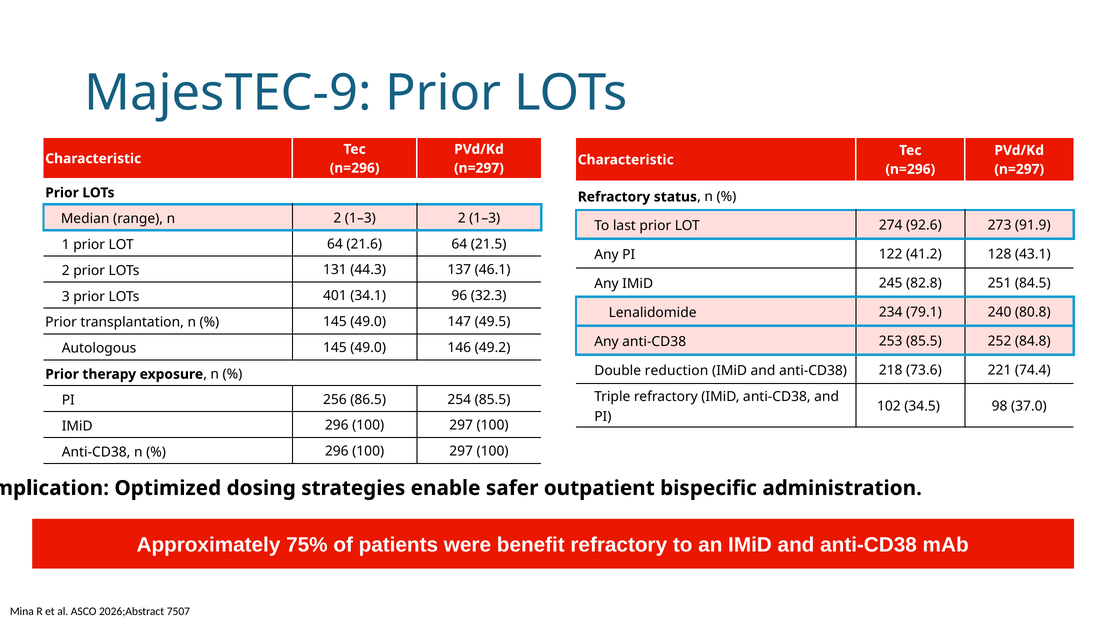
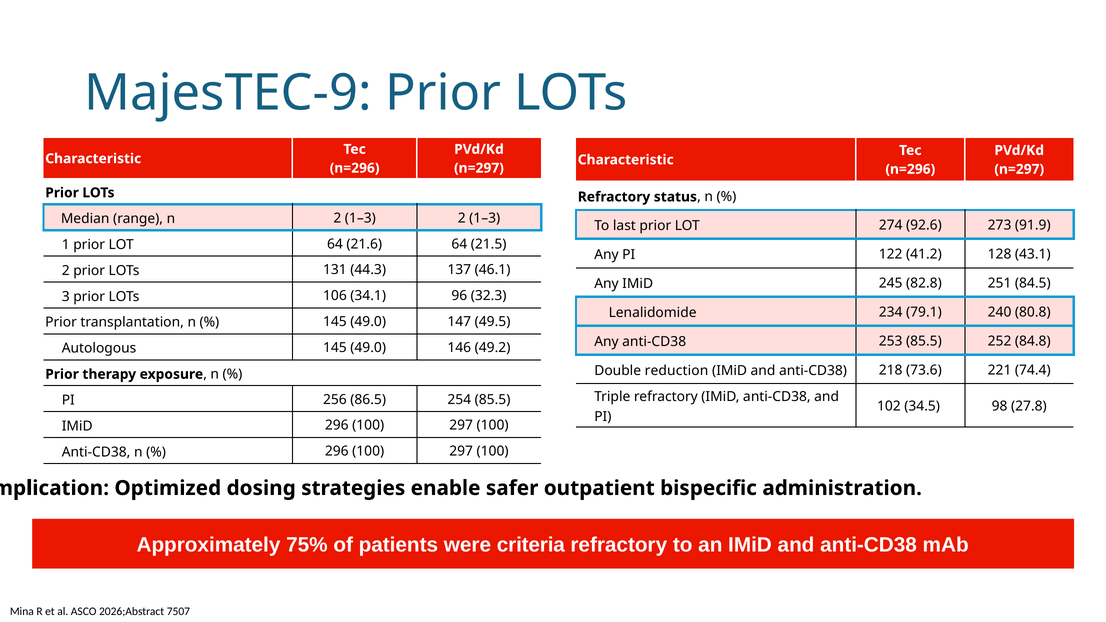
401: 401 -> 106 (335, 296)
37.0: 37.0 -> 27.8 (1029, 406)
benefit: benefit -> criteria (531, 545)
